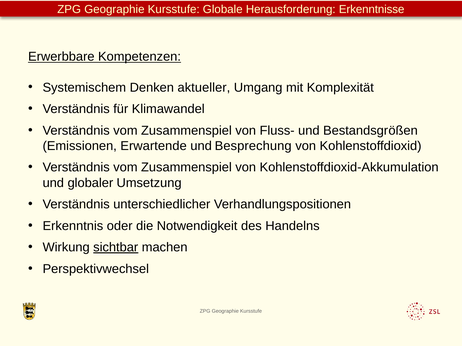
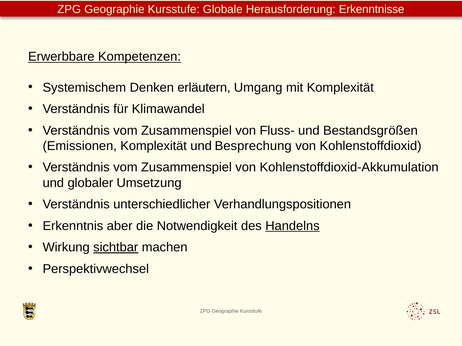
aktueller: aktueller -> erläutern (204, 88)
Emissionen Erwartende: Erwartende -> Komplexität (154, 146)
oder: oder -> aber (120, 226)
Handelns underline: none -> present (292, 226)
